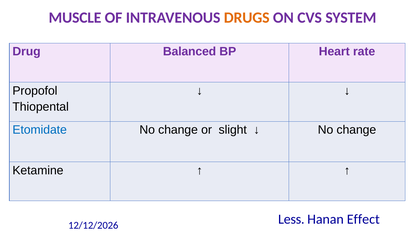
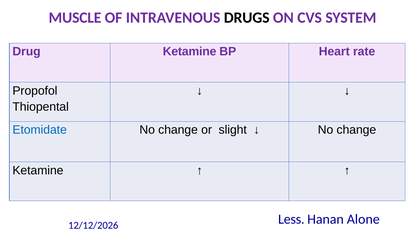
DRUGS colour: orange -> black (247, 18)
Drug Balanced: Balanced -> Ketamine (190, 51)
Effect: Effect -> Alone (363, 219)
